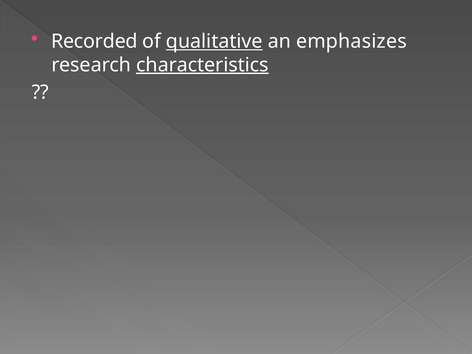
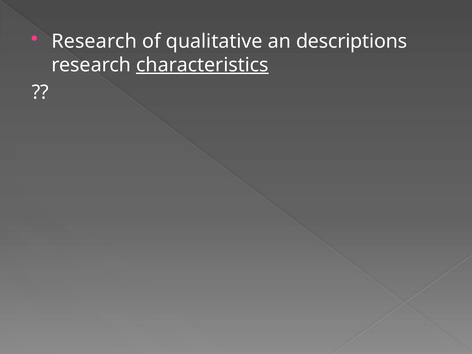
Recorded: Recorded -> Research (94, 41)
qualitative underline: present -> none (214, 41)
emphasizes: emphasizes -> descriptions (352, 41)
